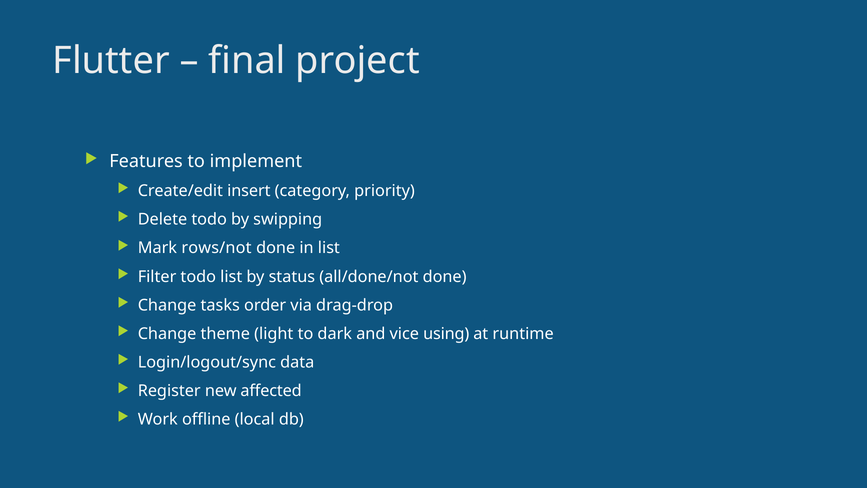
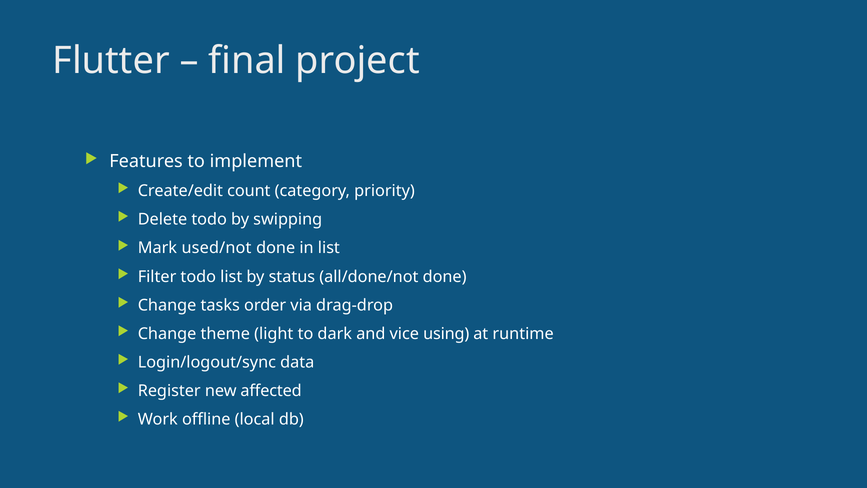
insert: insert -> count (249, 191)
rows/not: rows/not -> used/not (216, 248)
